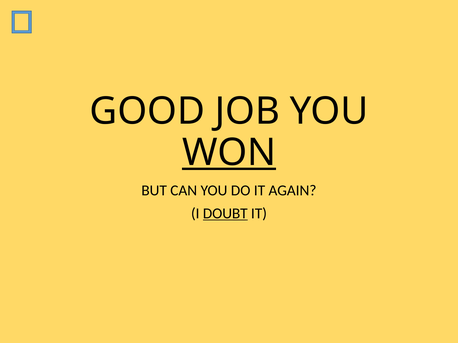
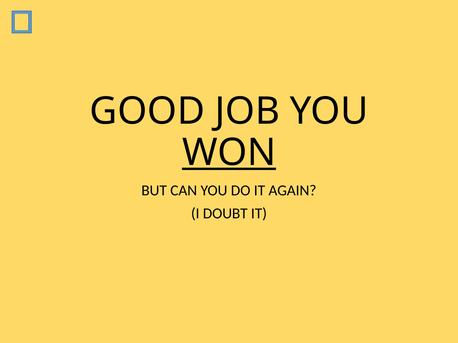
DOUBT underline: present -> none (225, 214)
